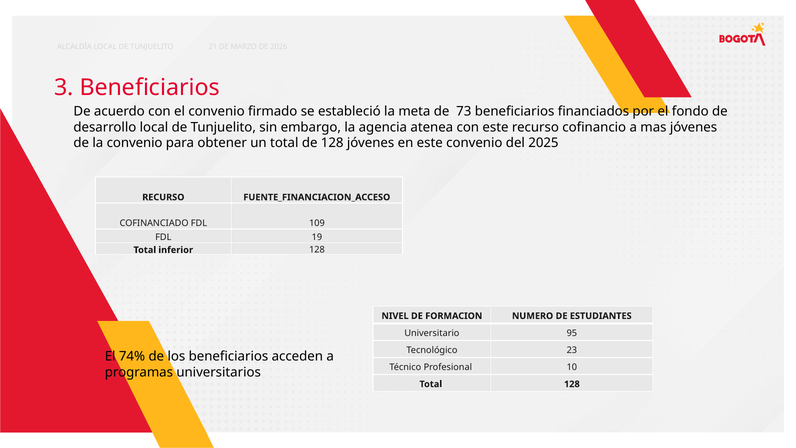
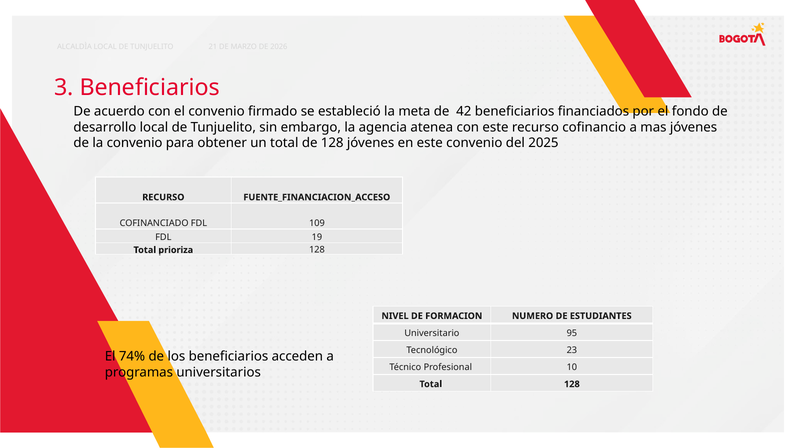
73: 73 -> 42 (464, 111)
inferior: inferior -> prioriza (176, 250)
